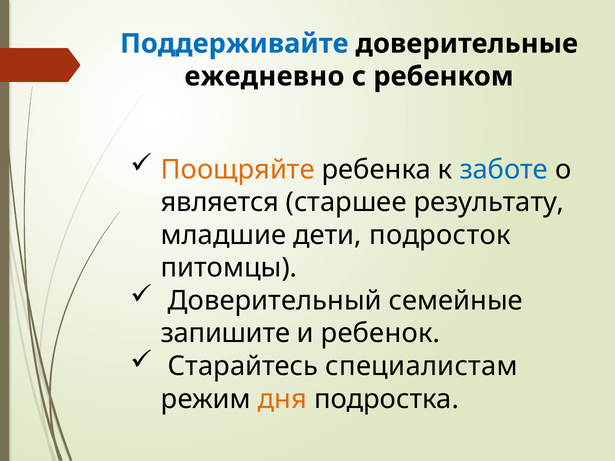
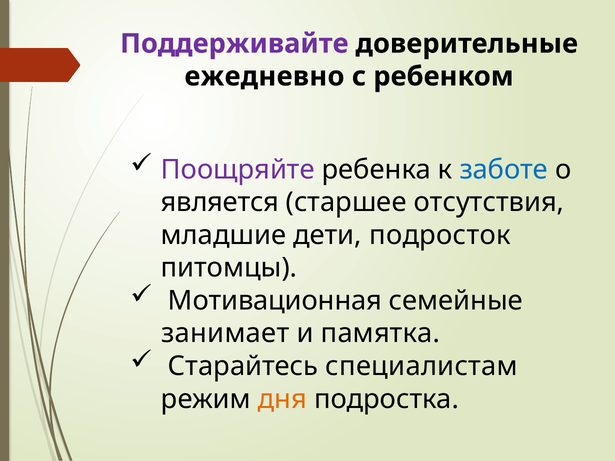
Поддерживайте colour: blue -> purple (234, 44)
Поощряйте colour: orange -> purple (238, 170)
результату: результату -> отсутствия (489, 202)
Доверительный: Доверительный -> Мотивационная (275, 301)
запишите: запишите -> занимает (225, 334)
ребенок: ребенок -> памятка (381, 334)
